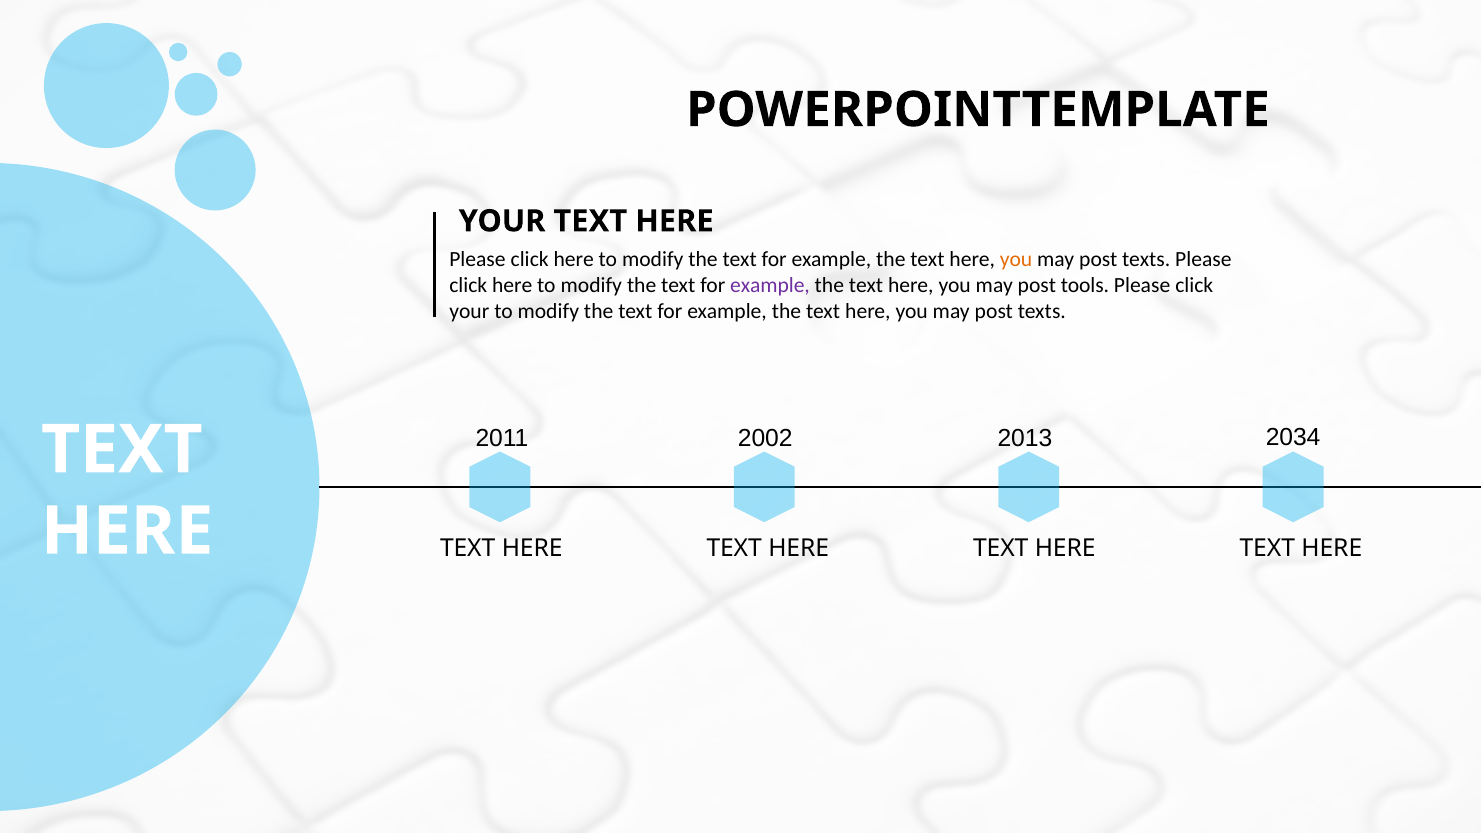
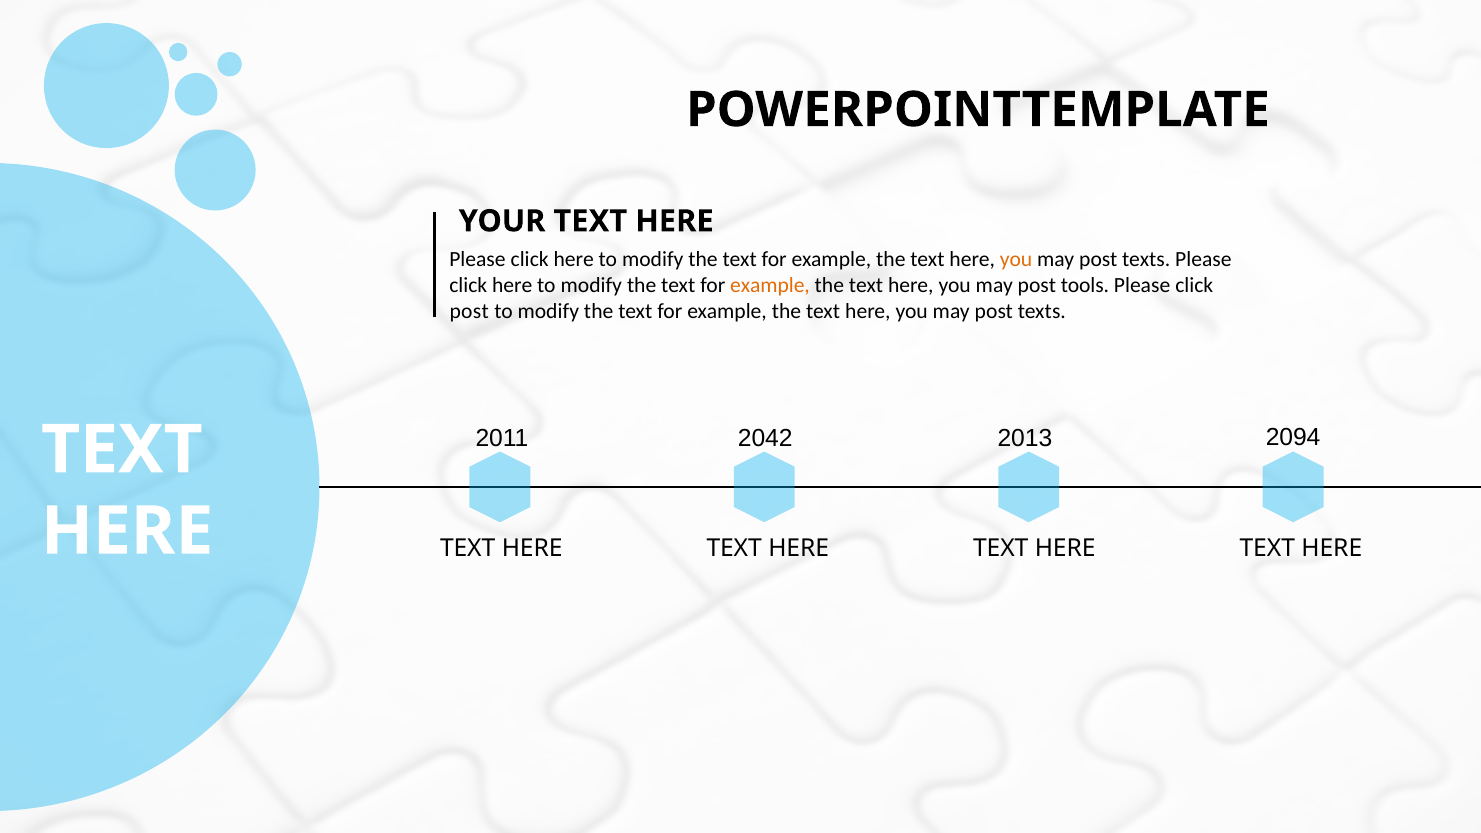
example colour: purple -> orange (770, 286)
your: your -> post (469, 312)
2002: 2002 -> 2042 (765, 439)
2034: 2034 -> 2094 (1293, 438)
